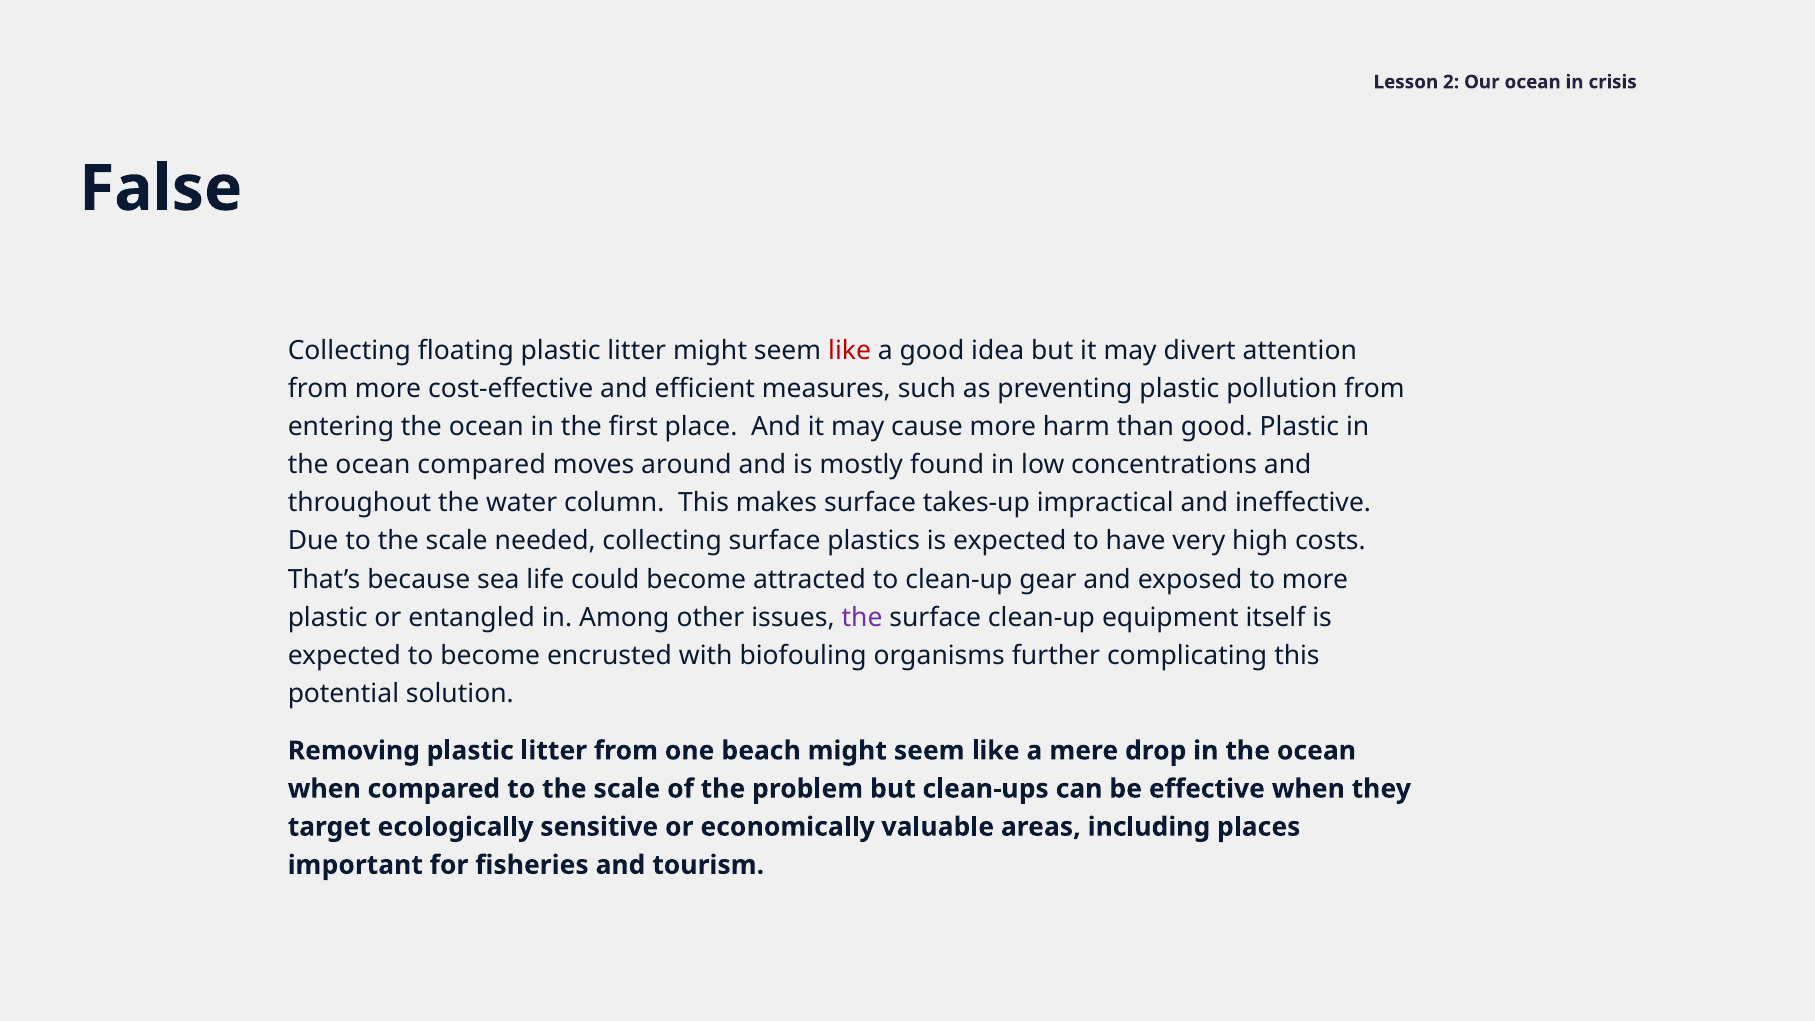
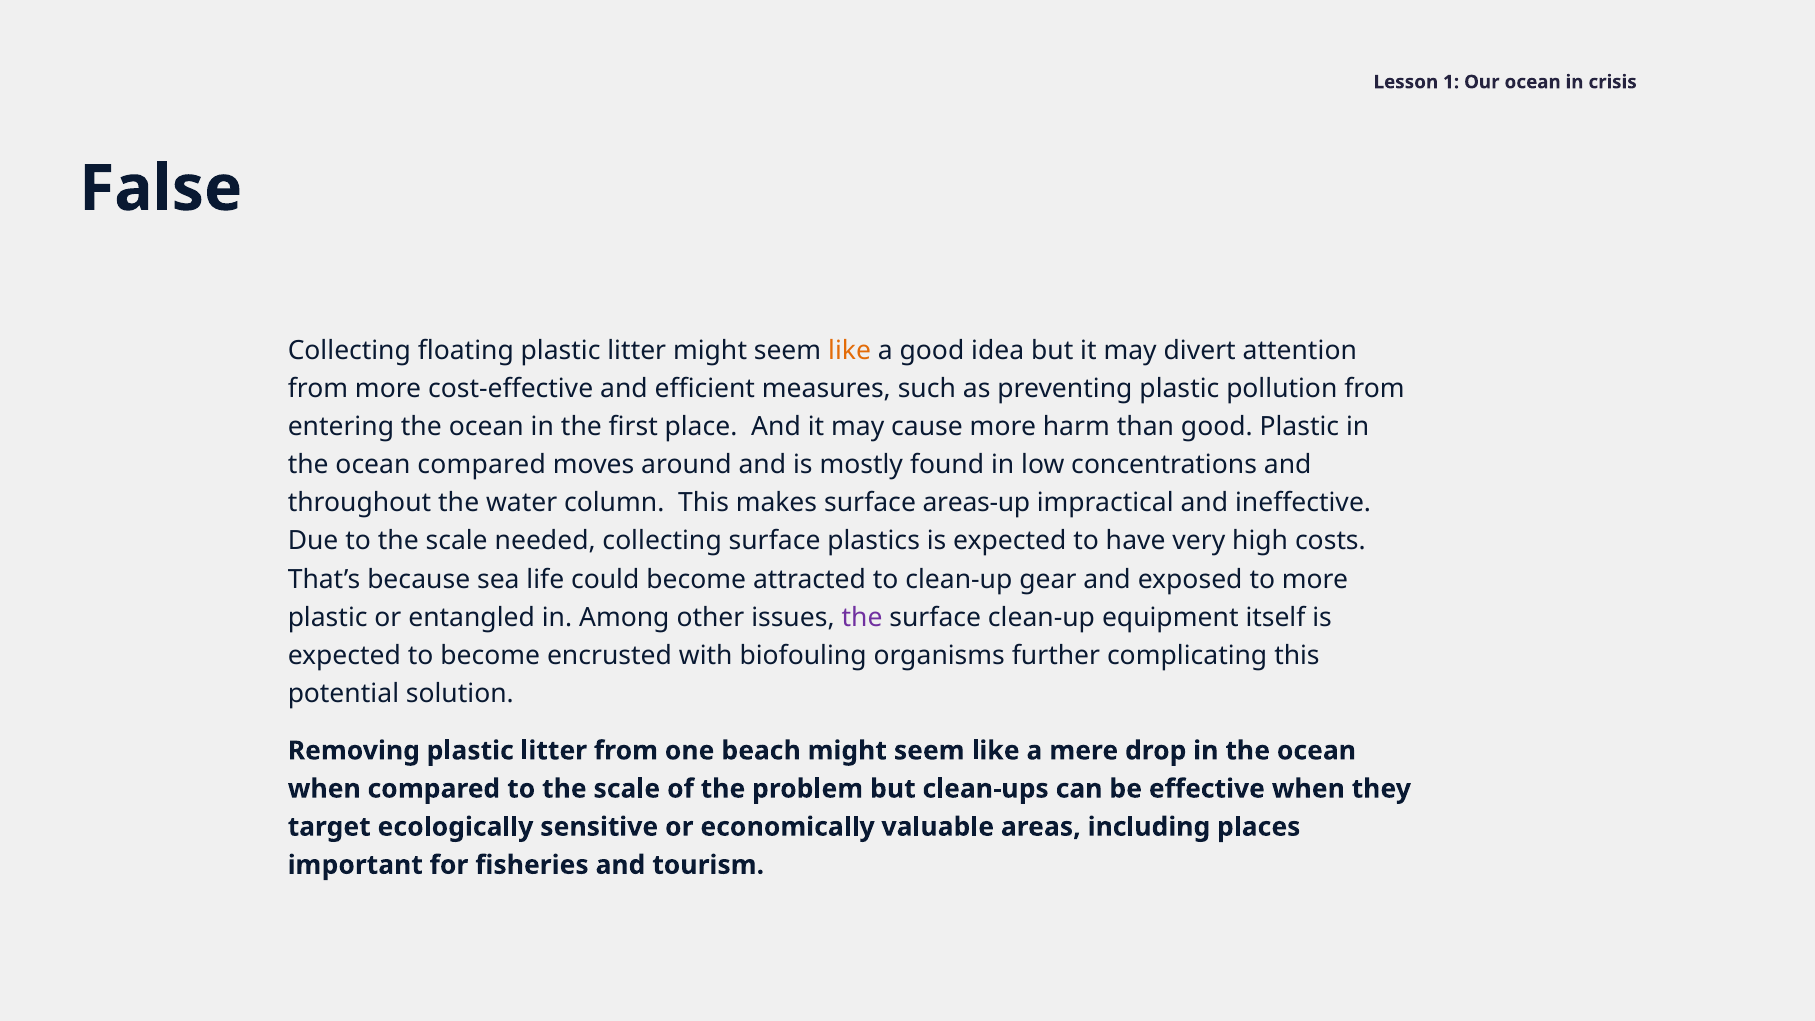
2: 2 -> 1 (1451, 82)
like colour: red -> orange (850, 351)
takes-up: takes-up -> areas-up (976, 503)
